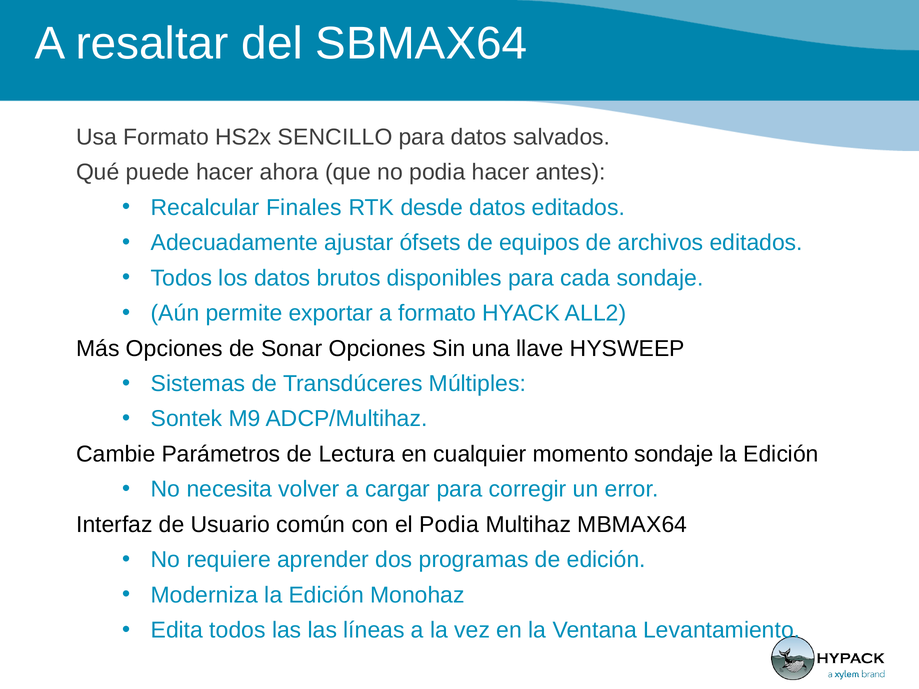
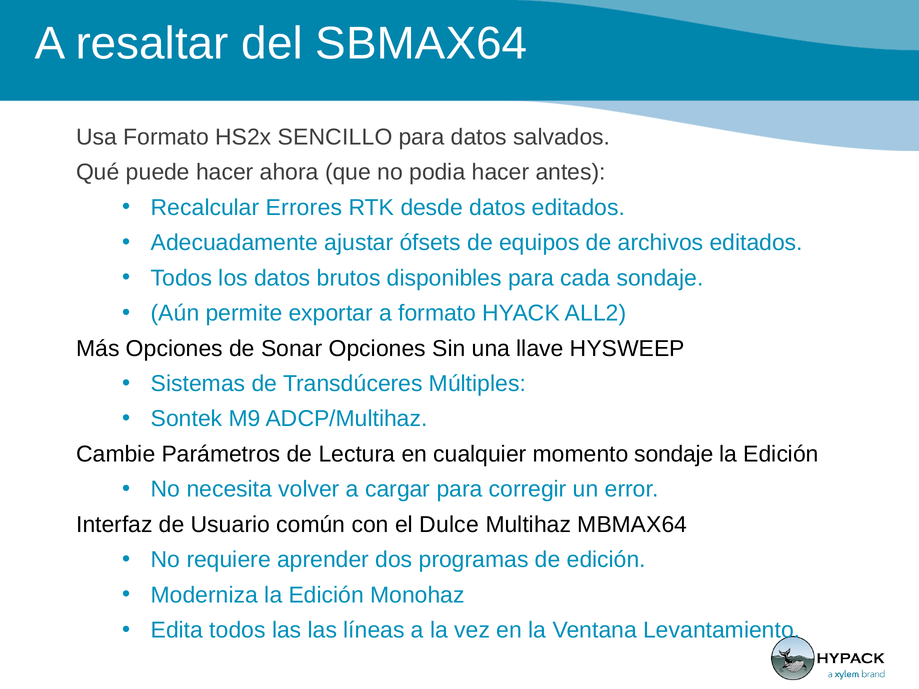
Finales: Finales -> Errores (304, 208)
el Podia: Podia -> Dulce (449, 525)
